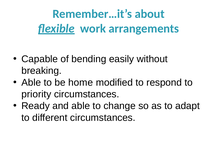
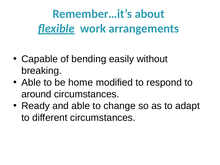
priority: priority -> around (36, 94)
